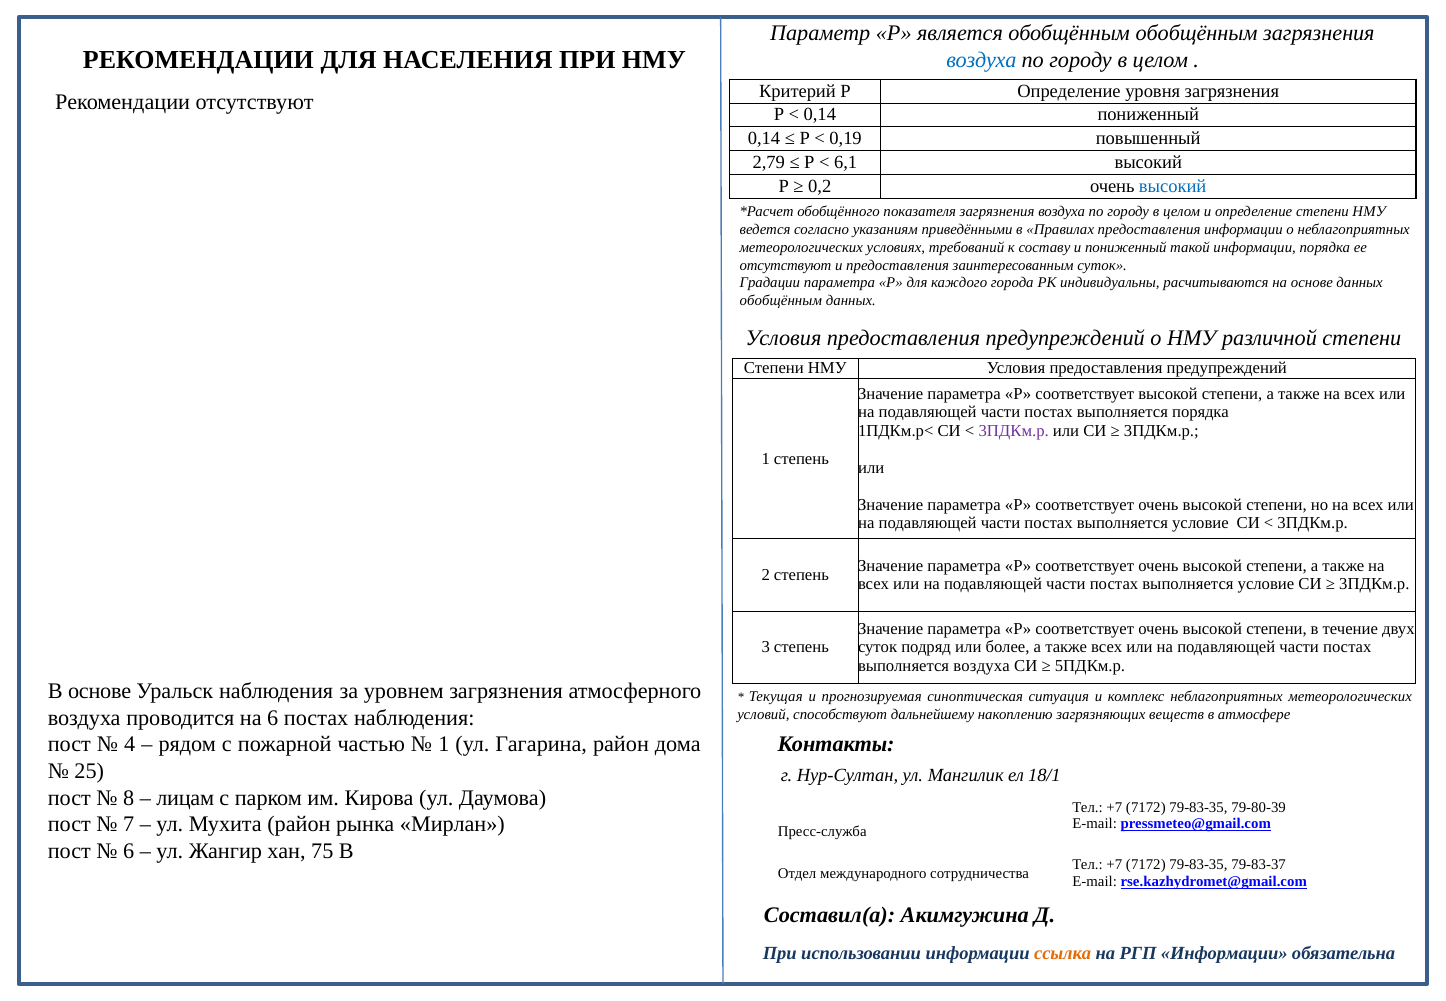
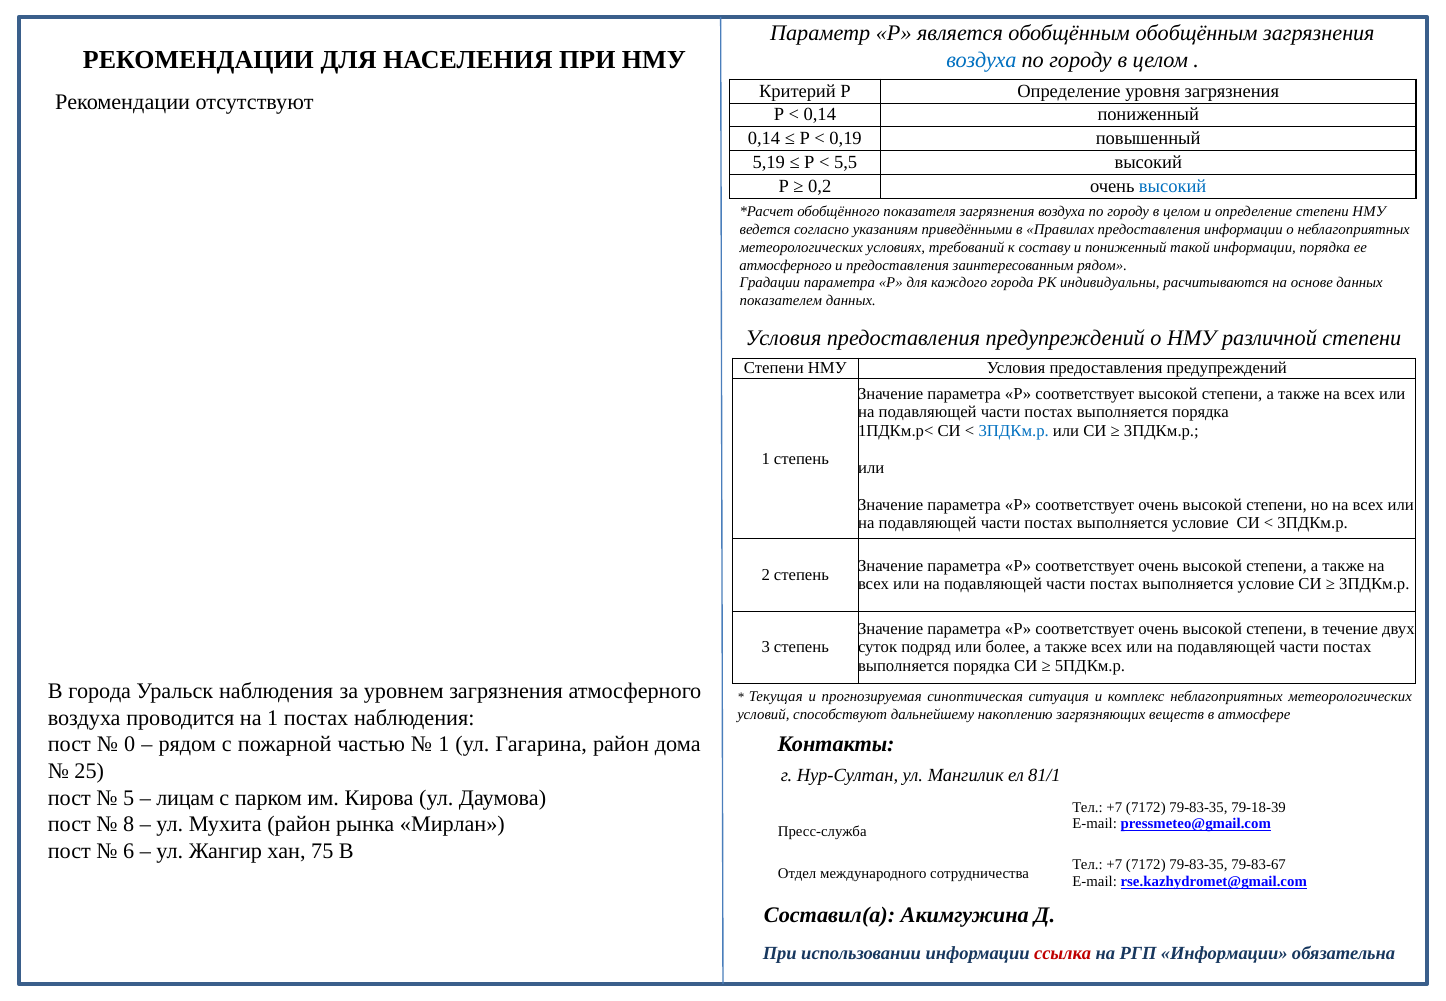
2,79: 2,79 -> 5,19 (769, 162)
6,1: 6,1 -> 5,5 (846, 162)
отсутствуют: отсутствуют -> атмосферного (786, 265)
заинтересованным суток: суток -> рядом (1102, 265)
обобщённым: обобщённым -> показателем (781, 301)
3ПДКм.р colour: purple -> blue (1014, 431)
воздуха: воздуха -> порядка (982, 666)
В основе: основе -> города (100, 691)
на 6: 6 -> 1 (273, 718)
4: 4 -> 0 (130, 744)
18/1: 18/1 -> 81/1 (1044, 775)
8: 8 -> 5 (129, 798)
79-80-39: 79-80-39 -> 79-18-39 (1259, 807)
7: 7 -> 8 (129, 825)
79-83-37: 79-83-37 -> 79-83-67 (1259, 865)
ссылка colour: orange -> red (1063, 953)
